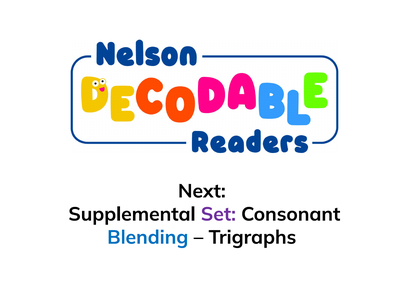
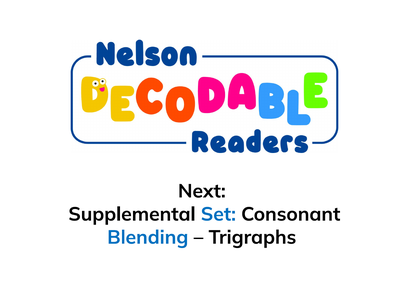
Set colour: purple -> blue (218, 215)
